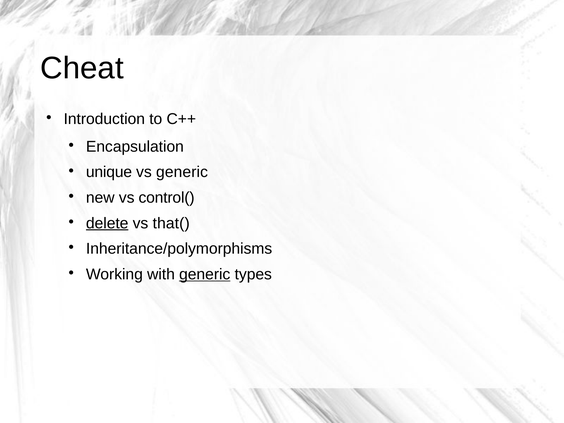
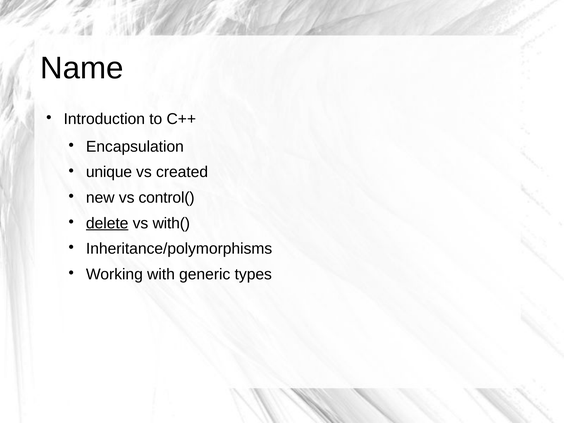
Cheat: Cheat -> Name (82, 68)
vs generic: generic -> created (182, 172)
that(: that( -> with( (171, 223)
generic underline: present -> none (205, 274)
